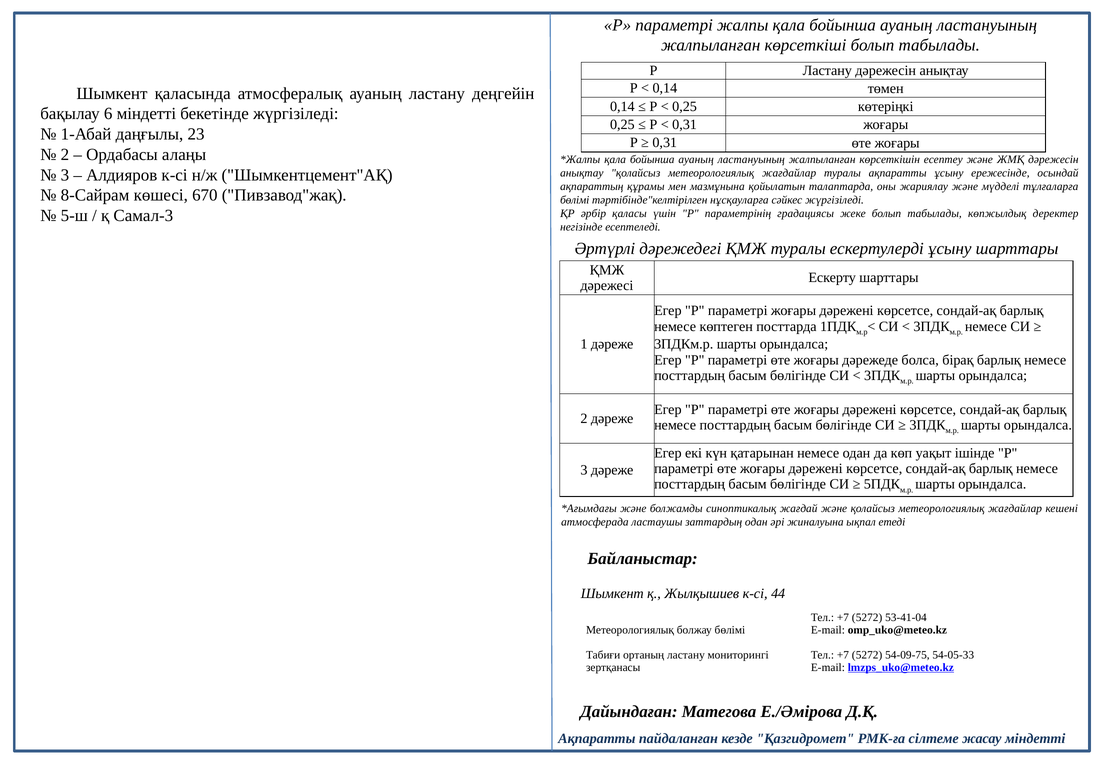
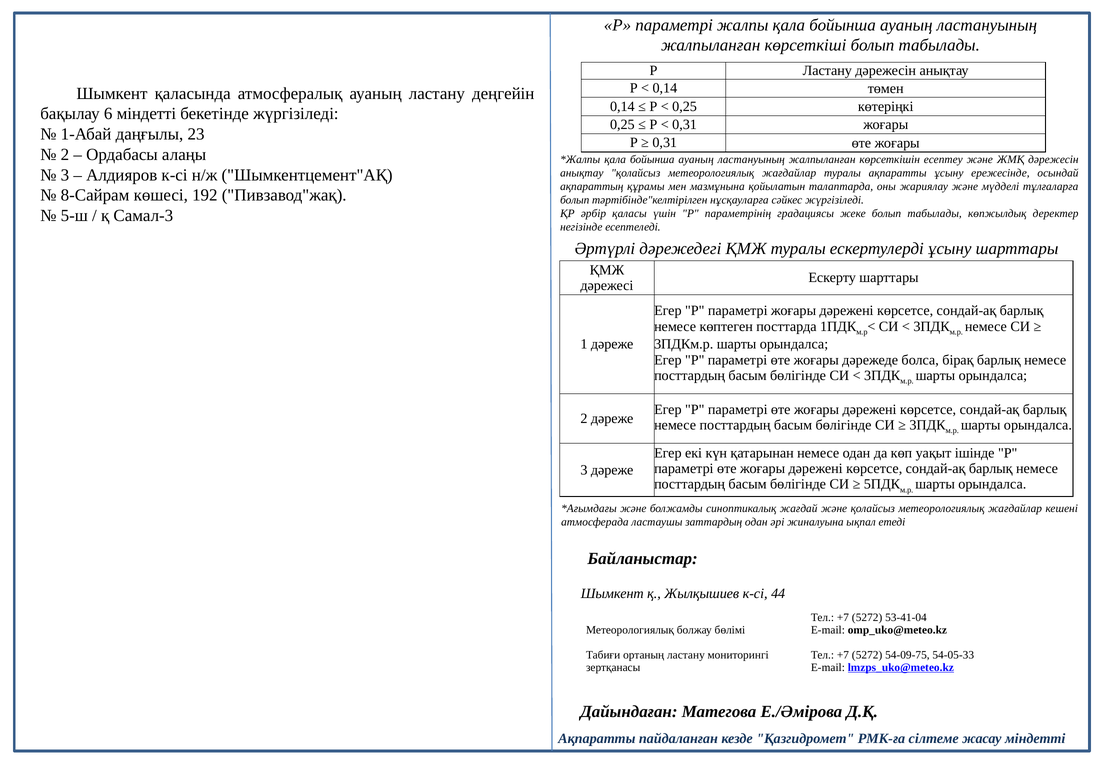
670: 670 -> 192 (205, 195)
бөлімі: бөлімі -> болып (575, 200)
